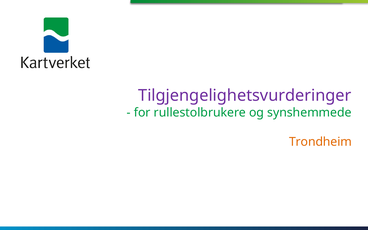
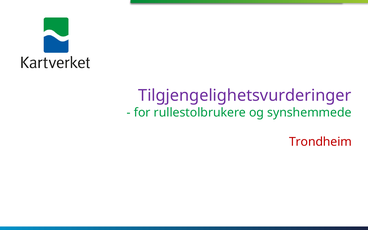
Trondheim colour: orange -> red (320, 142)
